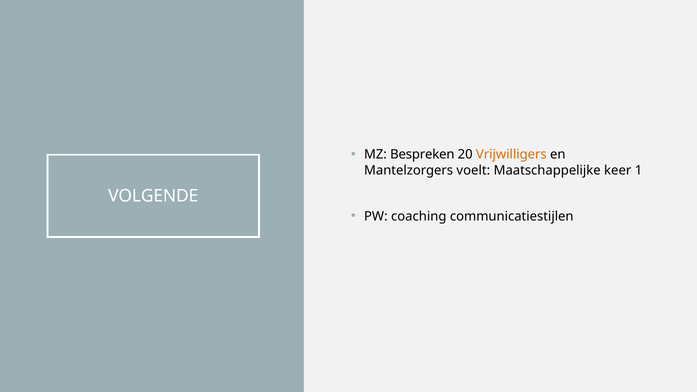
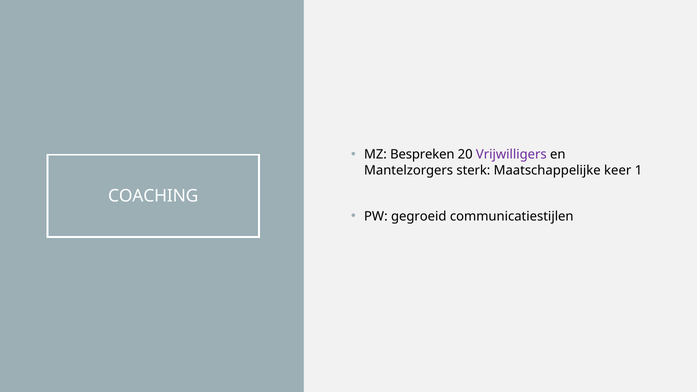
Vrijwilligers colour: orange -> purple (511, 155)
voelt: voelt -> sterk (473, 170)
VOLGENDE: VOLGENDE -> COACHING (153, 196)
coaching: coaching -> gegroeid (419, 216)
